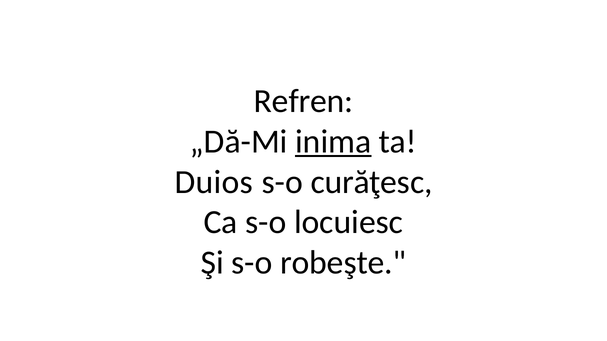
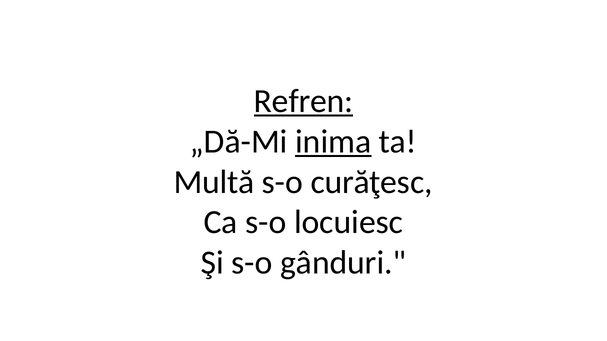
Refren underline: none -> present (304, 101)
Duios: Duios -> Multă (214, 182)
robeşte: robeşte -> gânduri (343, 263)
